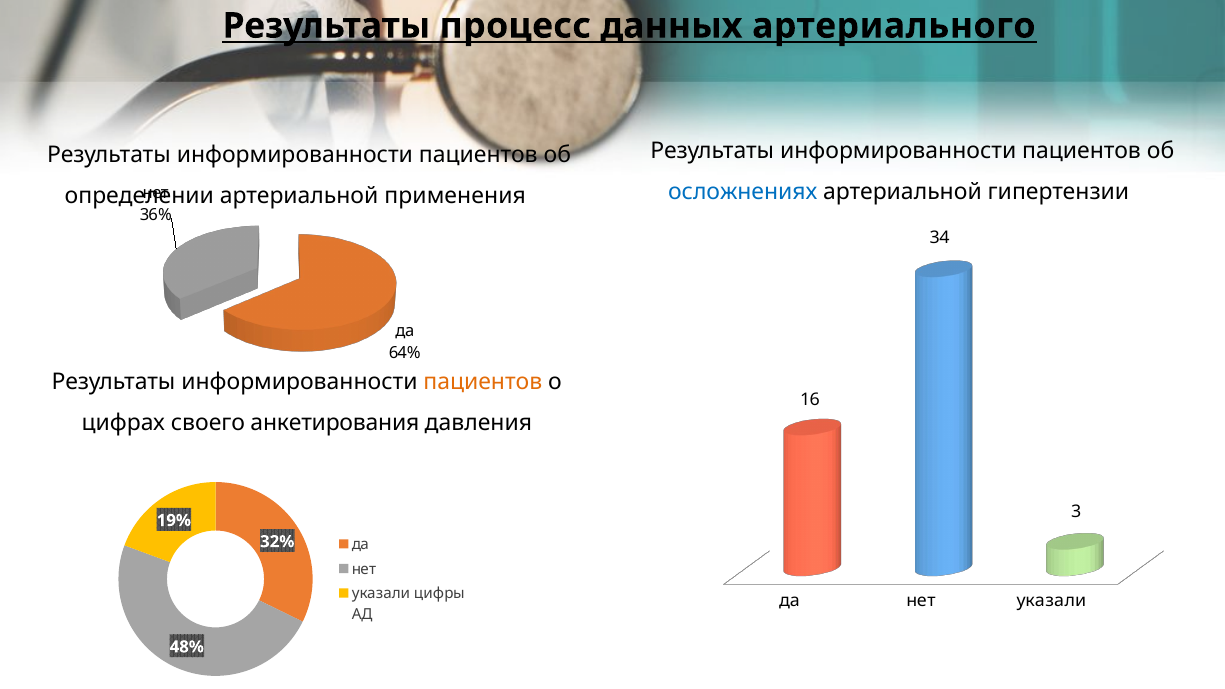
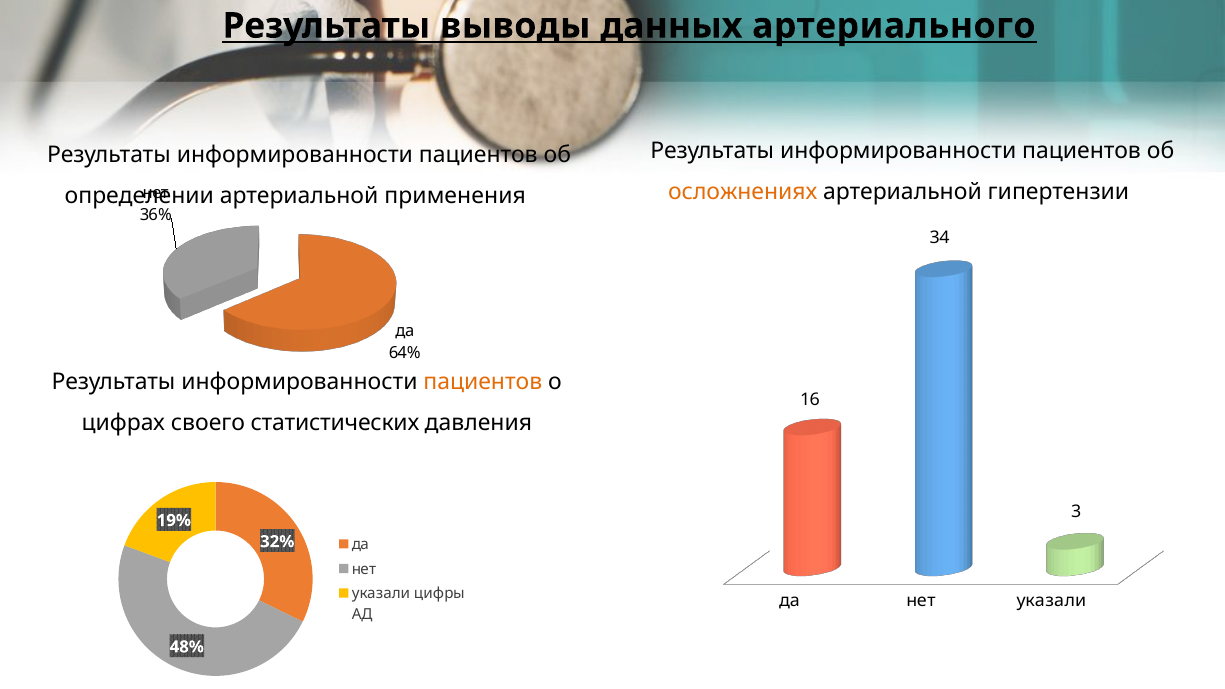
процесс: процесс -> выводы (515, 26)
осложнениях colour: blue -> orange (743, 192)
анкетирования: анкетирования -> статистических (335, 423)
